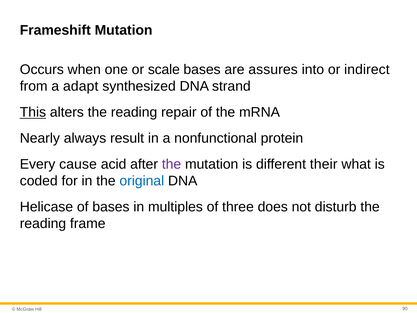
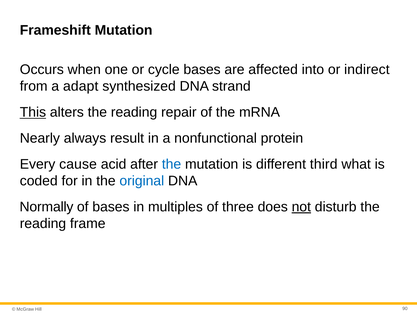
scale: scale -> cycle (164, 70)
assures: assures -> affected (273, 70)
the colour: purple -> blue (172, 164)
their: their -> third (324, 164)
Helicase: Helicase -> Normally (47, 207)
not underline: none -> present (301, 207)
